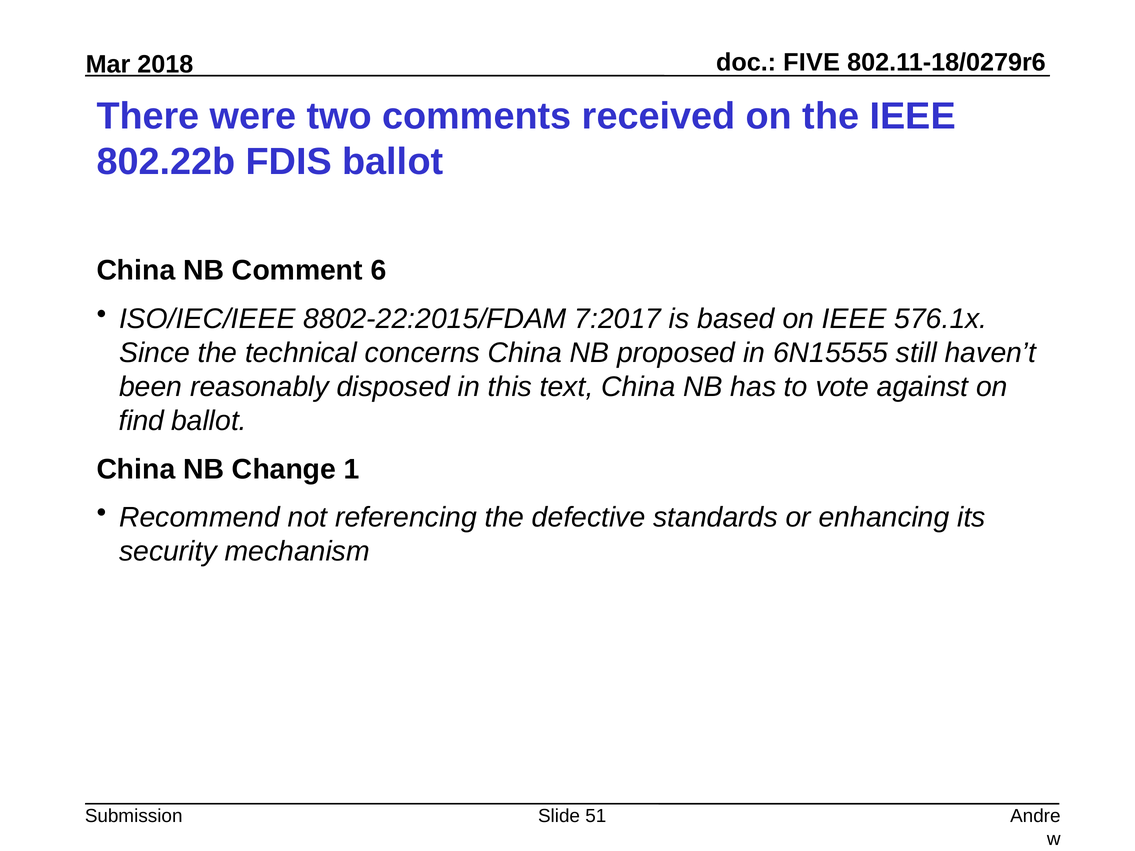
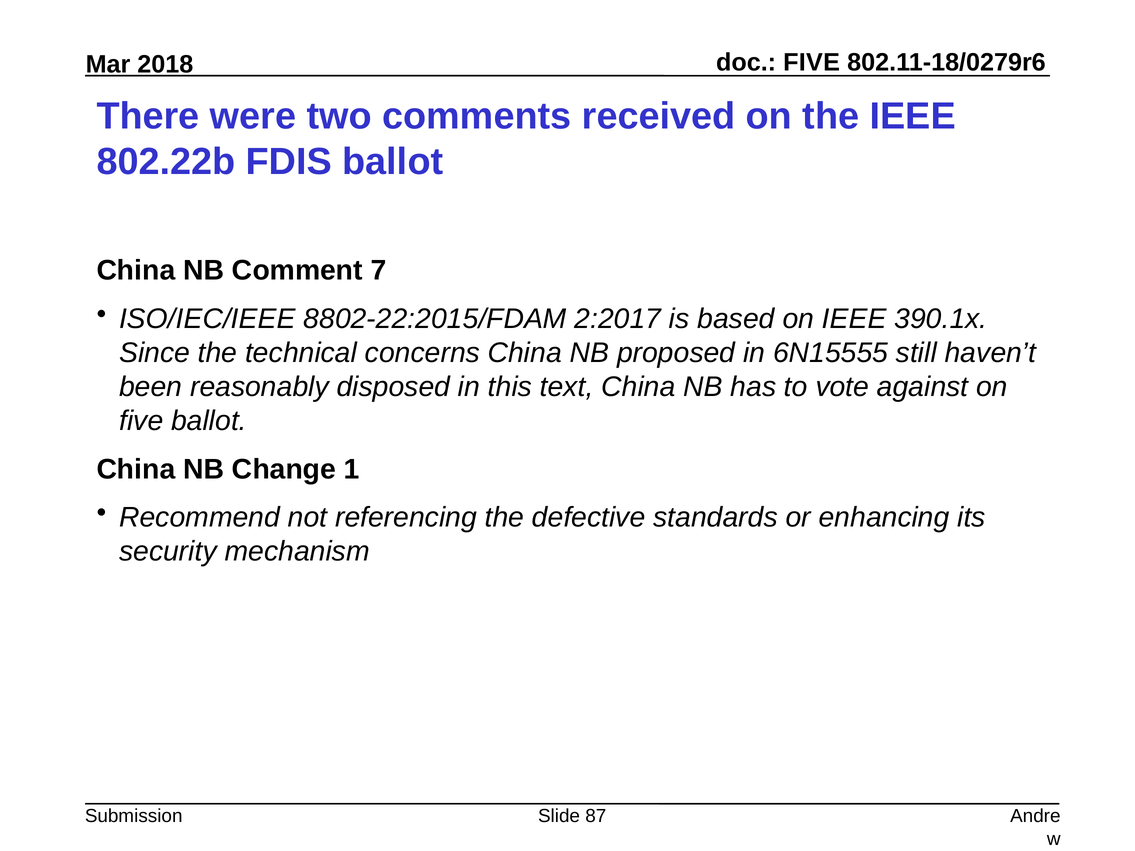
6: 6 -> 7 (378, 271)
7:2017: 7:2017 -> 2:2017 (618, 319)
576.1x: 576.1x -> 390.1x (941, 319)
find: find -> five (141, 421)
51: 51 -> 87 (596, 816)
